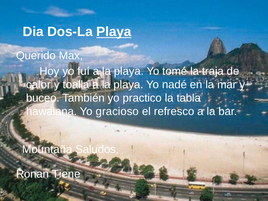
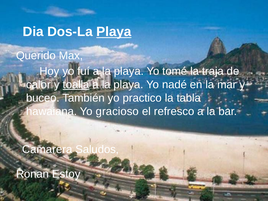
toalla underline: none -> present (76, 85)
Mountaña: Mountaña -> Camarera (47, 149)
Tiene: Tiene -> Estoy (66, 174)
